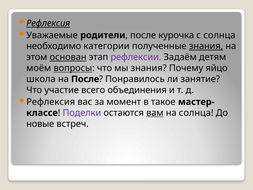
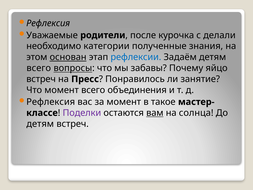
Рефлексия underline: present -> none (48, 23)
с солнца: солнца -> делали (219, 35)
знания underline: present -> none (206, 46)
рефлексии colour: purple -> blue (136, 57)
моём: моём -> всего (39, 68)
мы знания: знания -> забавы (149, 68)
школа: школа -> встреч (41, 79)
на После: После -> Пресс (85, 79)
Что участие: участие -> момент (62, 90)
новые: новые -> детям (40, 124)
